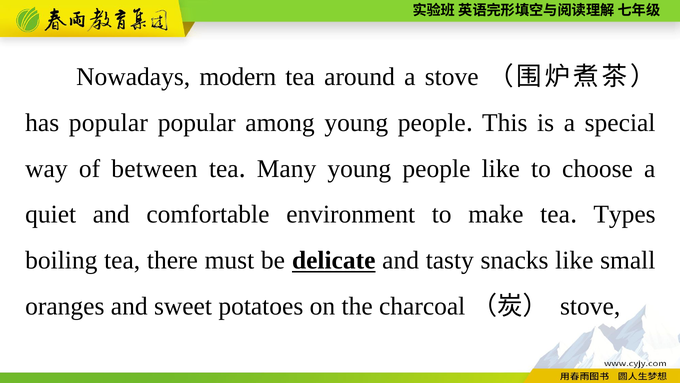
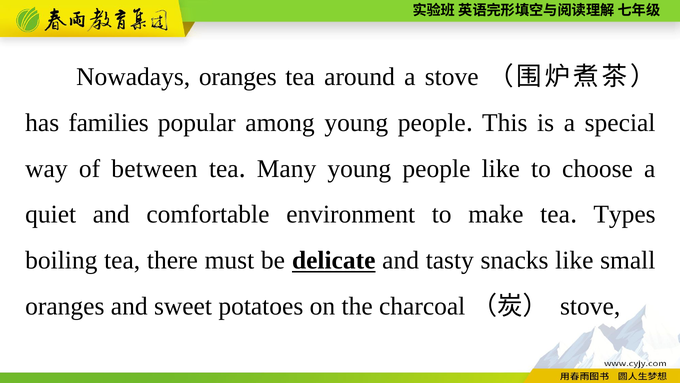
Nowadays modern: modern -> oranges (238, 77)
has popular: popular -> families (109, 122)
